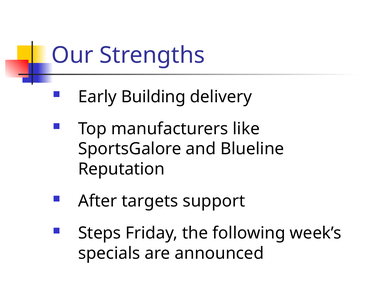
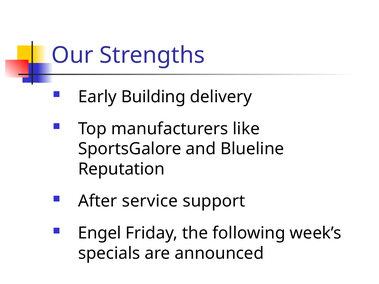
targets: targets -> service (150, 201)
Steps: Steps -> Engel (100, 233)
